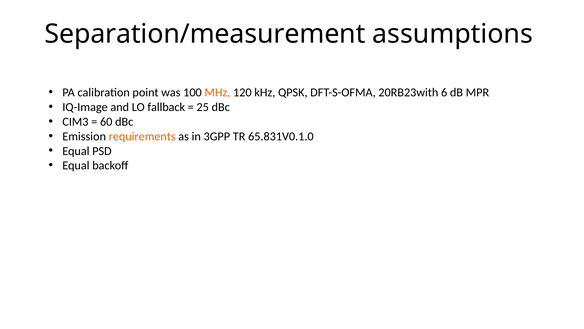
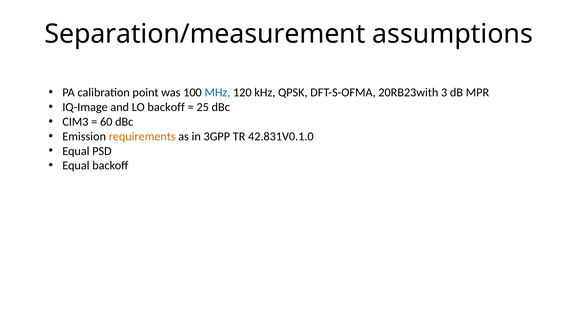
MHz colour: orange -> blue (217, 92)
6: 6 -> 3 (444, 92)
LO fallback: fallback -> backoff (166, 107)
65.831V0.1.0: 65.831V0.1.0 -> 42.831V0.1.0 (281, 136)
